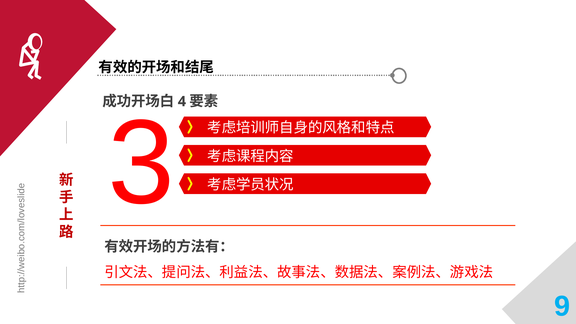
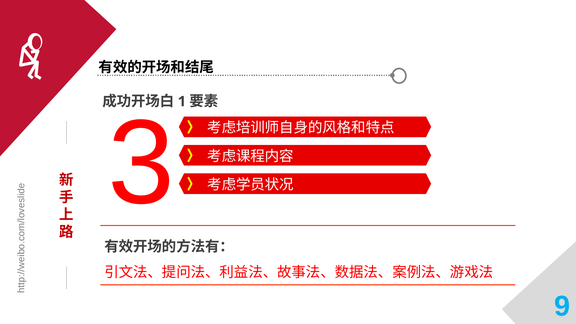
4: 4 -> 1 (182, 101)
